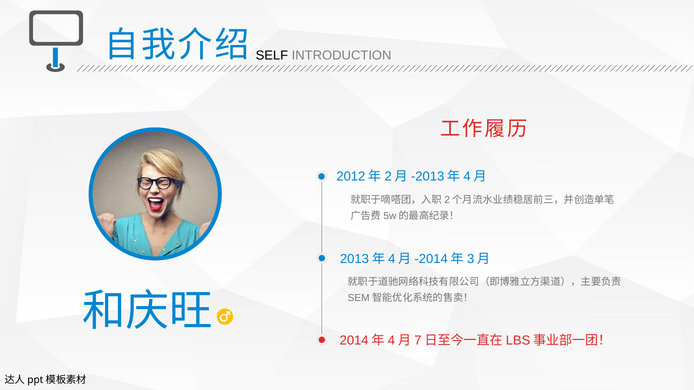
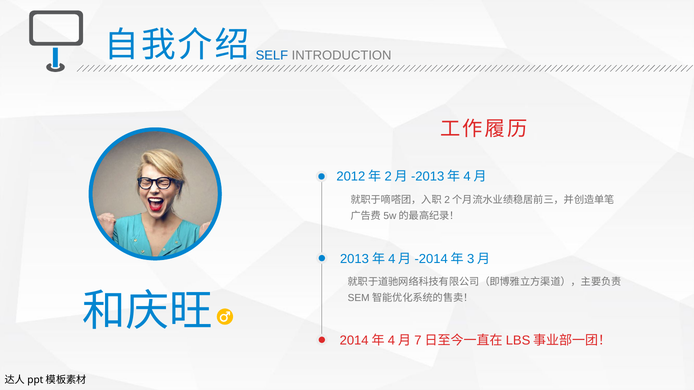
SELF colour: black -> blue (272, 55)
